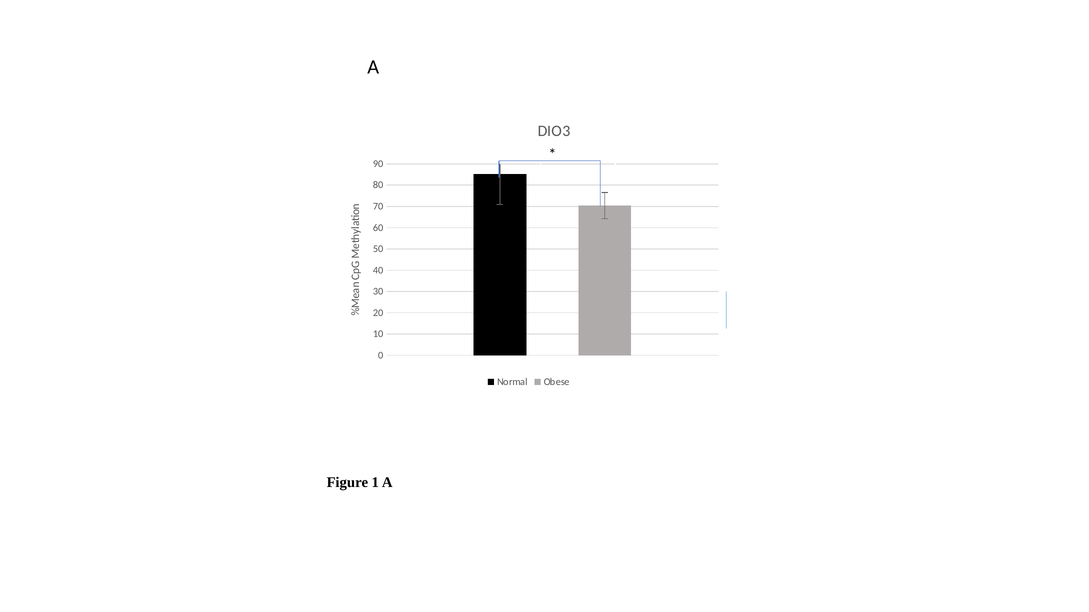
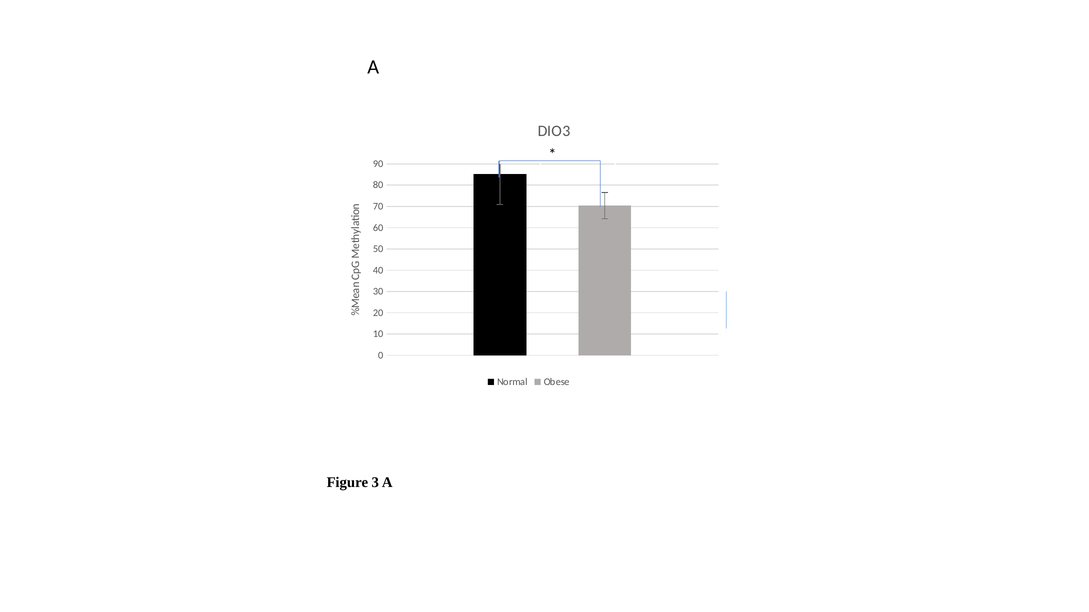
1: 1 -> 3 (375, 483)
